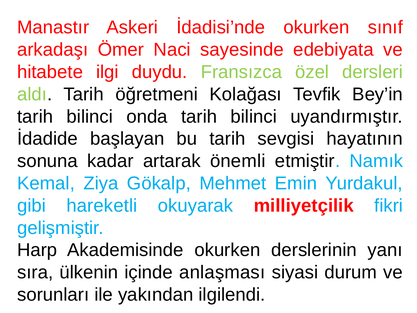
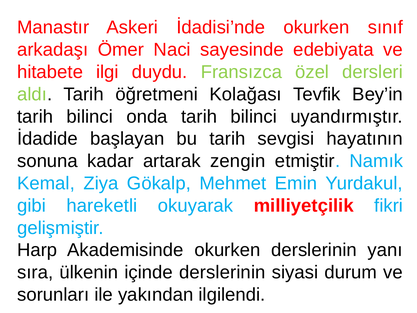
önemli: önemli -> zengin (238, 161)
içinde anlaşması: anlaşması -> derslerinin (222, 272)
